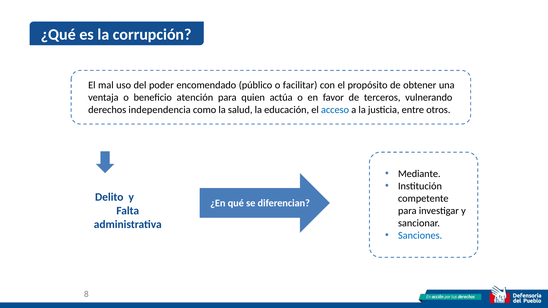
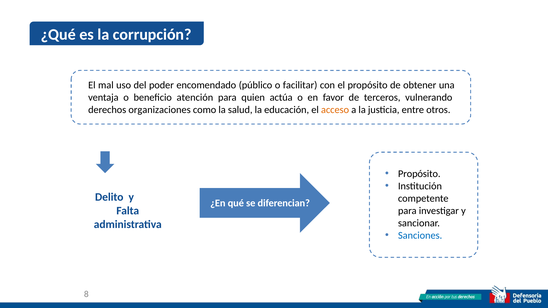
independencia: independencia -> organizaciones (160, 110)
acceso colour: blue -> orange (335, 110)
Mediante: Mediante -> Propósito (419, 174)
